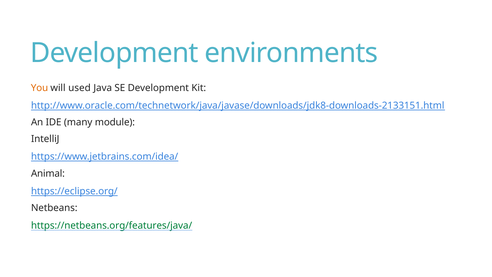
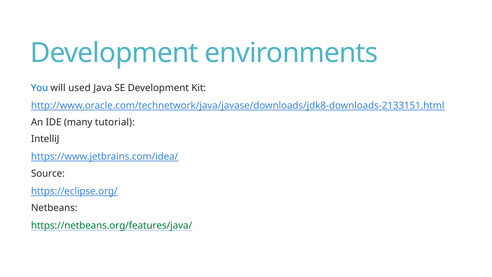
You colour: orange -> blue (39, 88)
module: module -> tutorial (115, 122)
Animal: Animal -> Source (48, 173)
